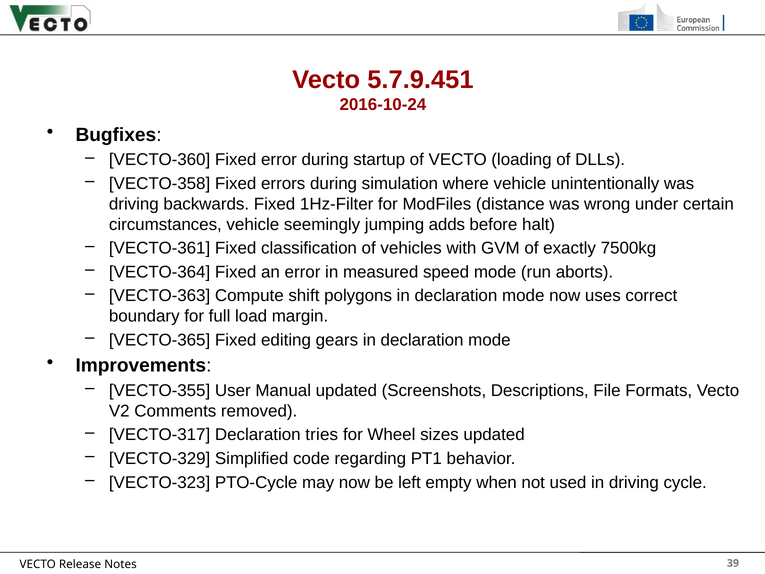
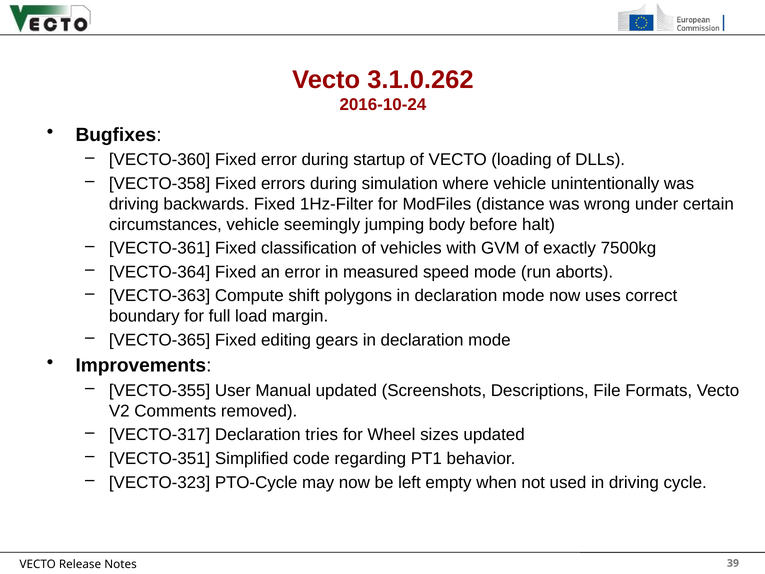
5.7.9.451: 5.7.9.451 -> 3.1.0.262 (420, 80)
adds: adds -> body (447, 224)
VECTO-329: VECTO-329 -> VECTO-351 (160, 458)
